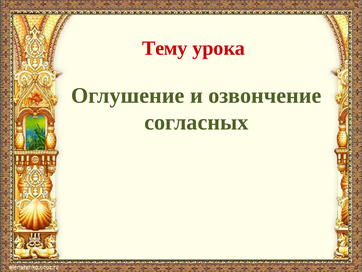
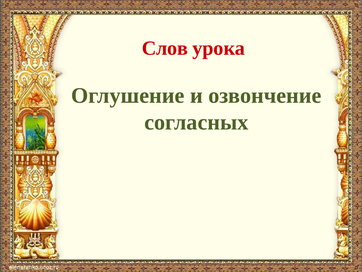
Тему: Тему -> Слов (165, 48)
